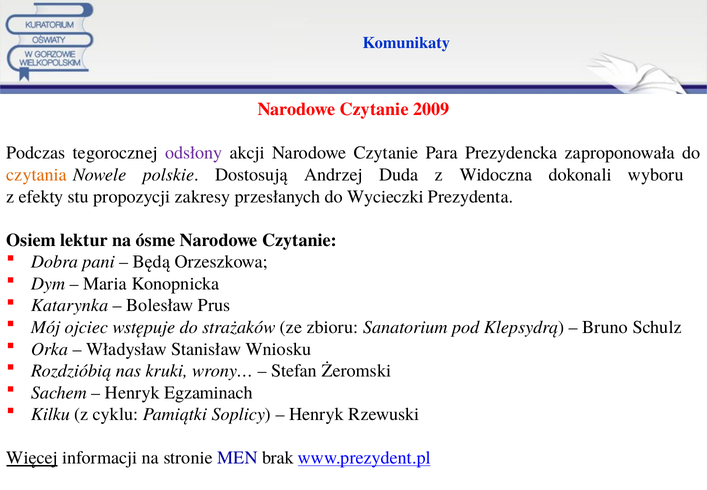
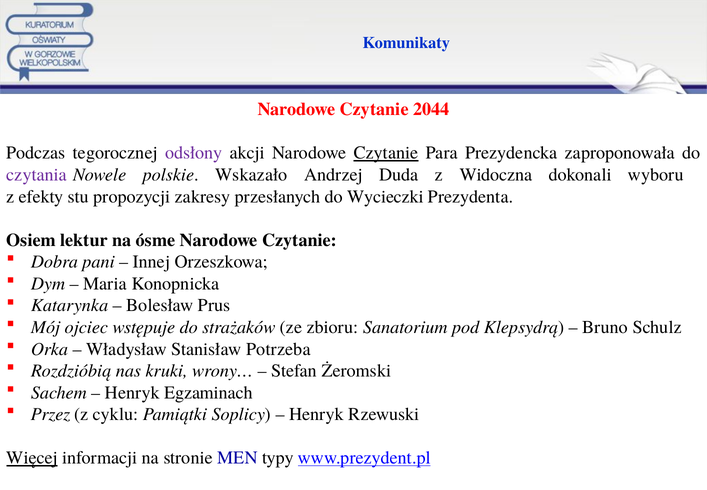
2009: 2009 -> 2044 (431, 109)
Czytanie underline: none -> present (386, 153)
czytania colour: orange -> purple (37, 175)
Dostosują: Dostosują -> Wskazało (251, 175)
Będą: Będą -> Innej (151, 262)
Wniosku: Wniosku -> Potrzeba (278, 349)
Kilku: Kilku -> Przez (50, 414)
brak: brak -> typy (278, 457)
